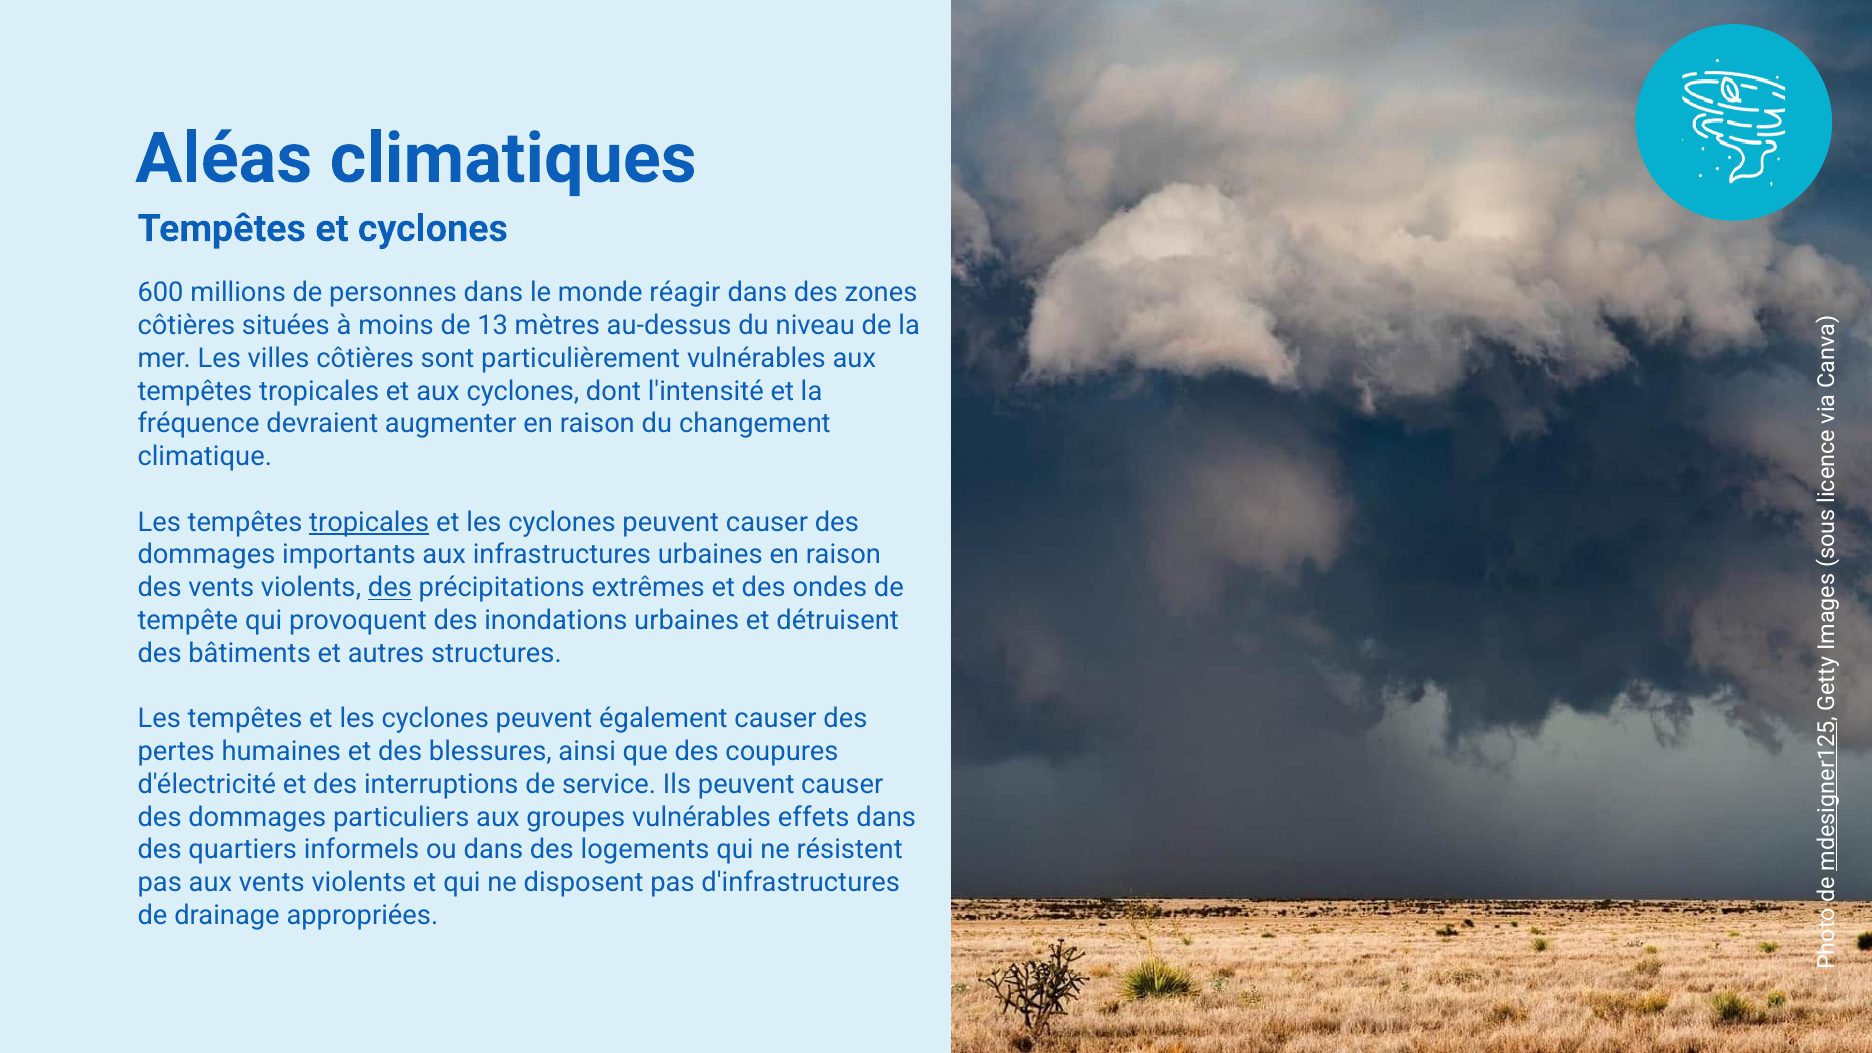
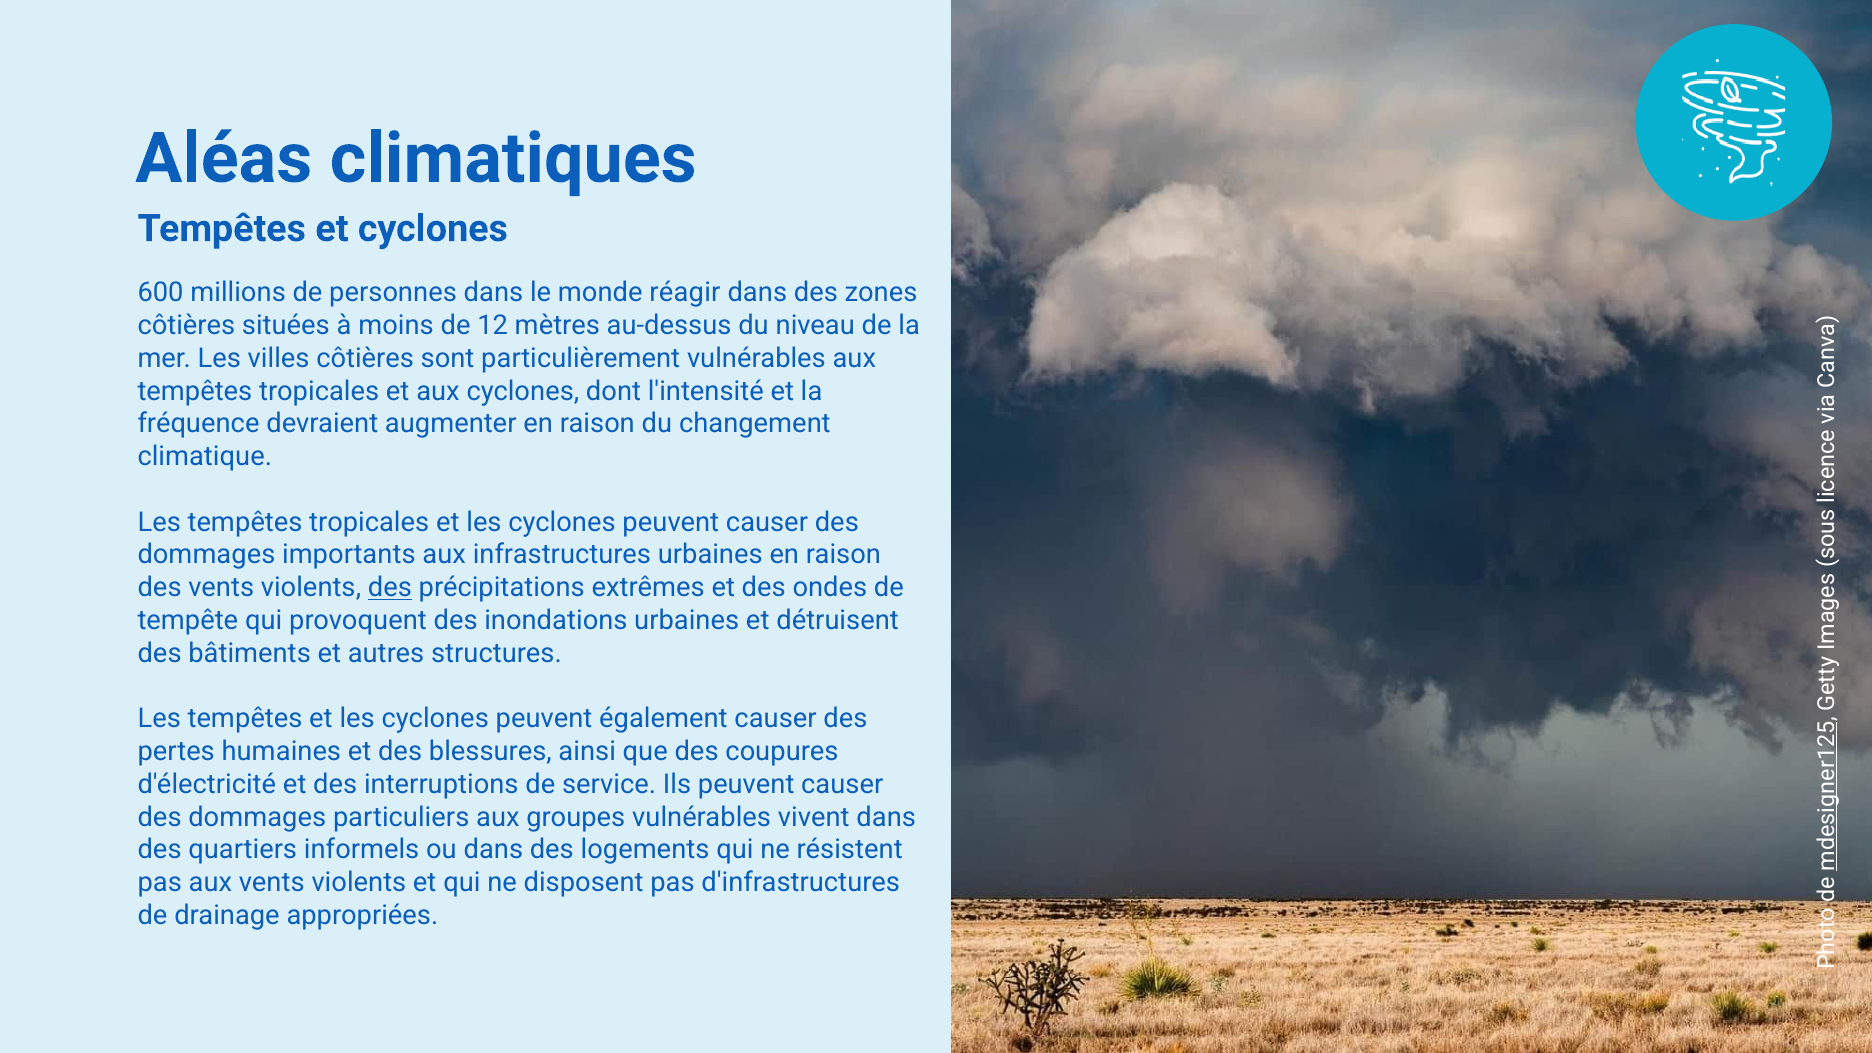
13: 13 -> 12 (493, 326)
tropicales underline: present -> none (369, 522)
effets: effets -> vivent (814, 817)
